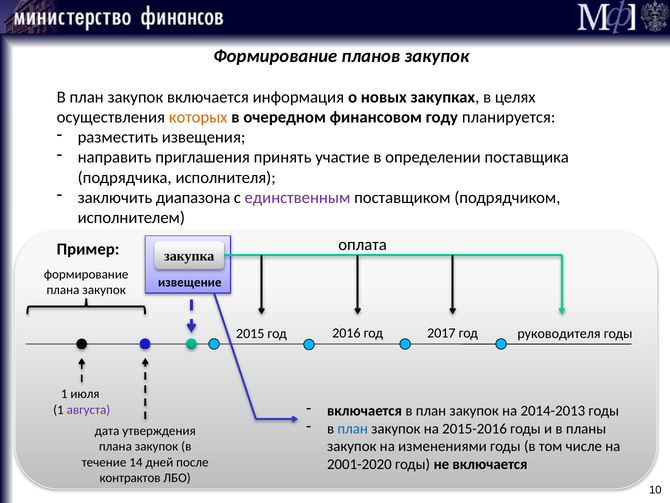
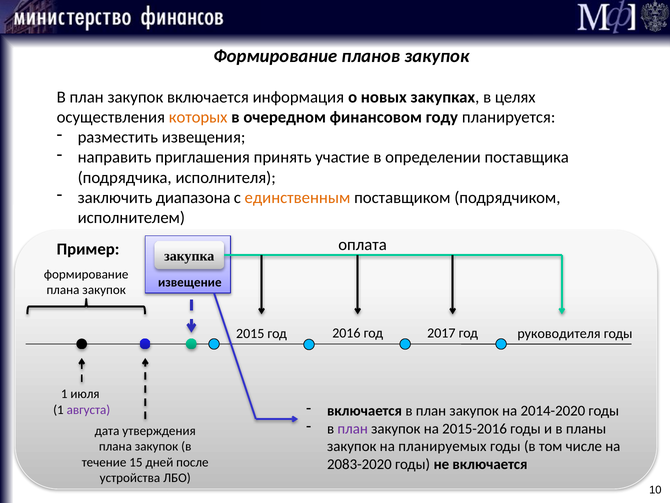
единственным colour: purple -> orange (297, 197)
2014-2013: 2014-2013 -> 2014-2020 (553, 410)
план colour: blue -> purple (353, 428)
изменениями: изменениями -> планируемых (442, 446)
14: 14 -> 15 (136, 462)
2001-2020: 2001-2020 -> 2083-2020 (359, 464)
контрактов: контрактов -> устройства (130, 478)
